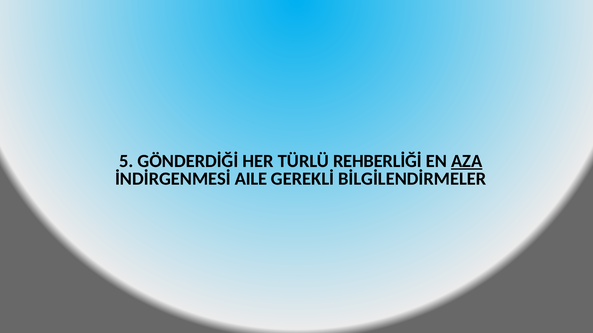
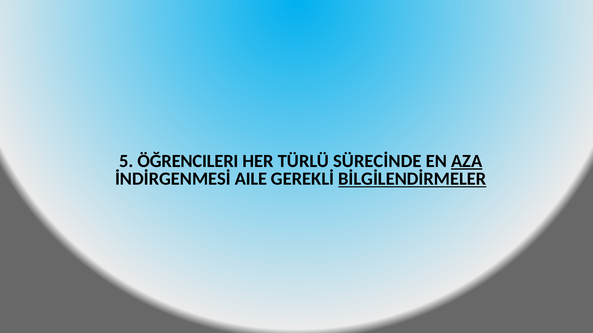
GÖNDERDİĞİ: GÖNDERDİĞİ -> ÖĞRENCILERI (188, 161)
REHBERLİĞİ: REHBERLİĞİ -> SÜRECİNDE (377, 161)
BİLGİLENDİRMELER underline: none -> present (412, 179)
